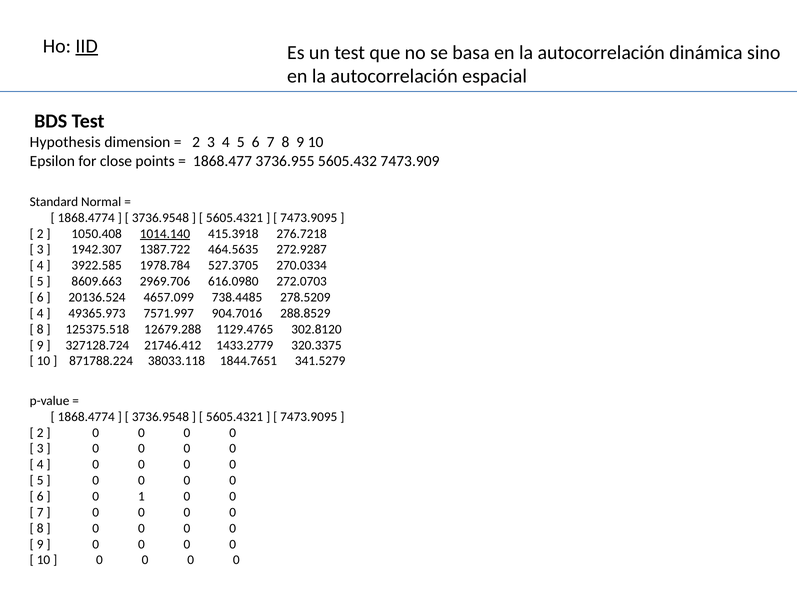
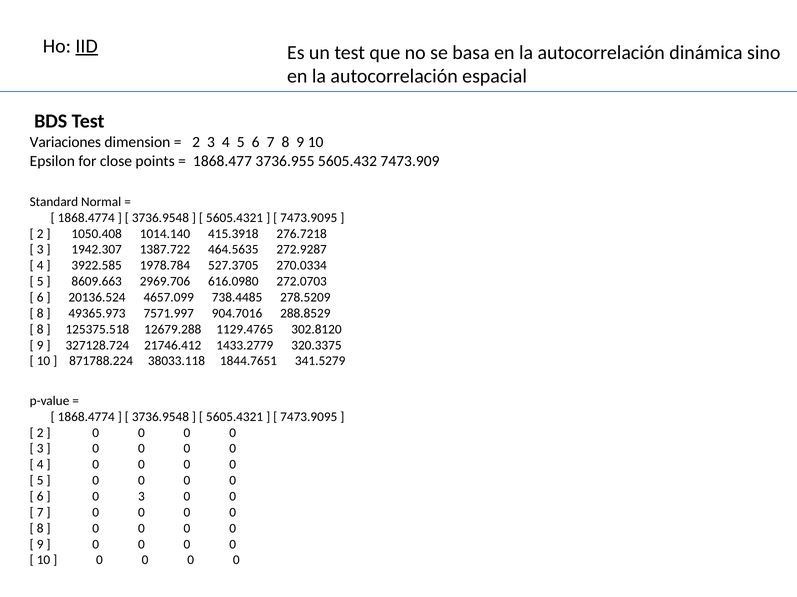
Hypothesis: Hypothesis -> Variaciones (65, 142)
1014.140 underline: present -> none (165, 234)
4: 4 -> 8 (40, 314)
0 1: 1 -> 3 (141, 497)
